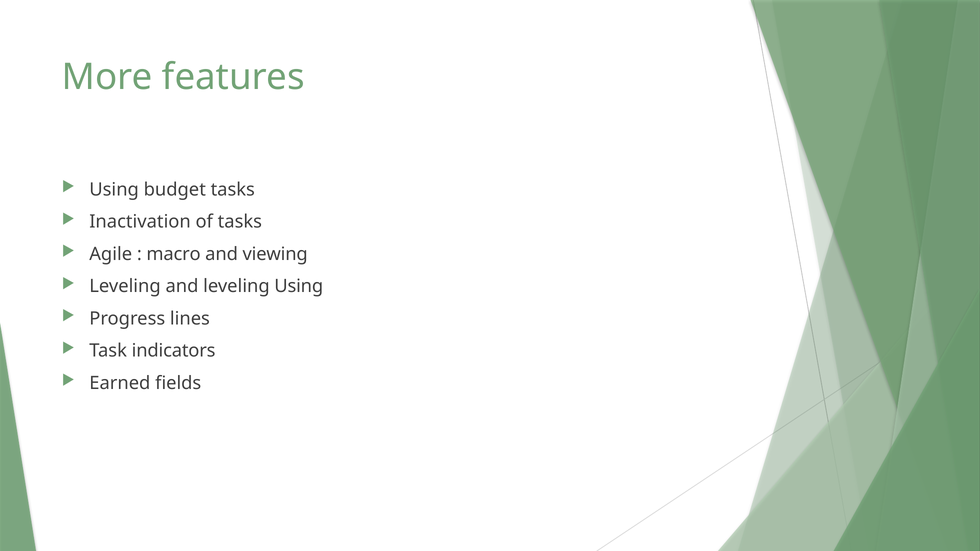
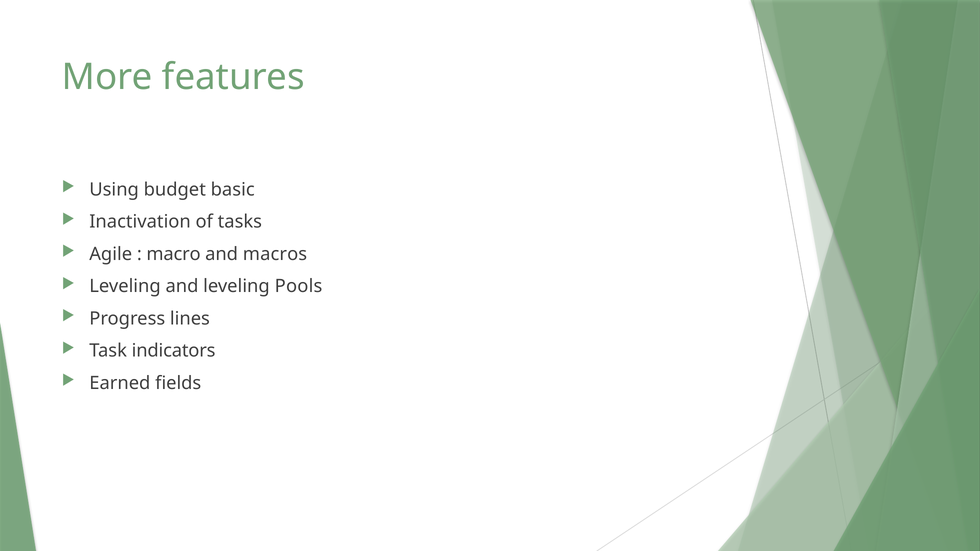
budget tasks: tasks -> basic (233, 190)
viewing: viewing -> macros (275, 254)
leveling Using: Using -> Pools (299, 286)
